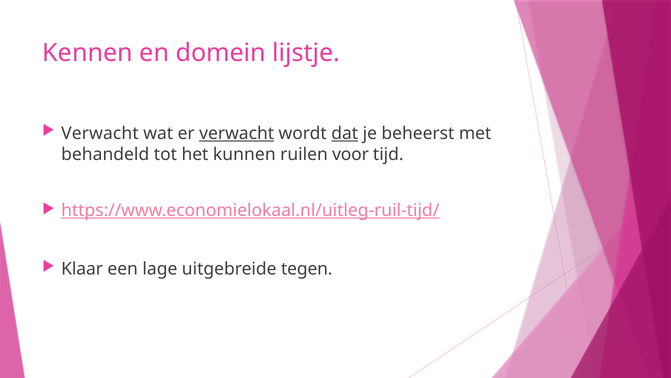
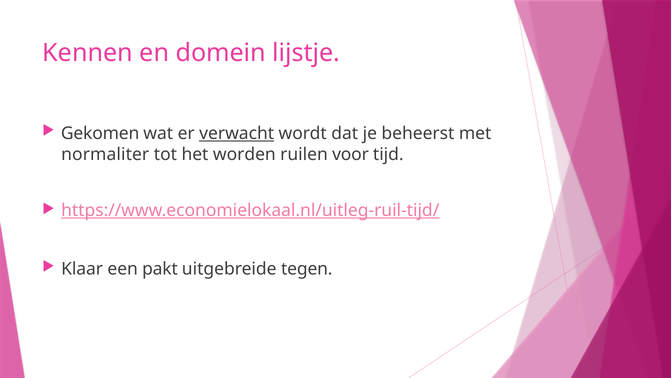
Verwacht: Verwacht -> Gekomen (100, 133)
dat underline: present -> none (345, 133)
behandeld: behandeld -> normaliter (105, 154)
kunnen: kunnen -> worden (244, 154)
lage: lage -> pakt (160, 269)
